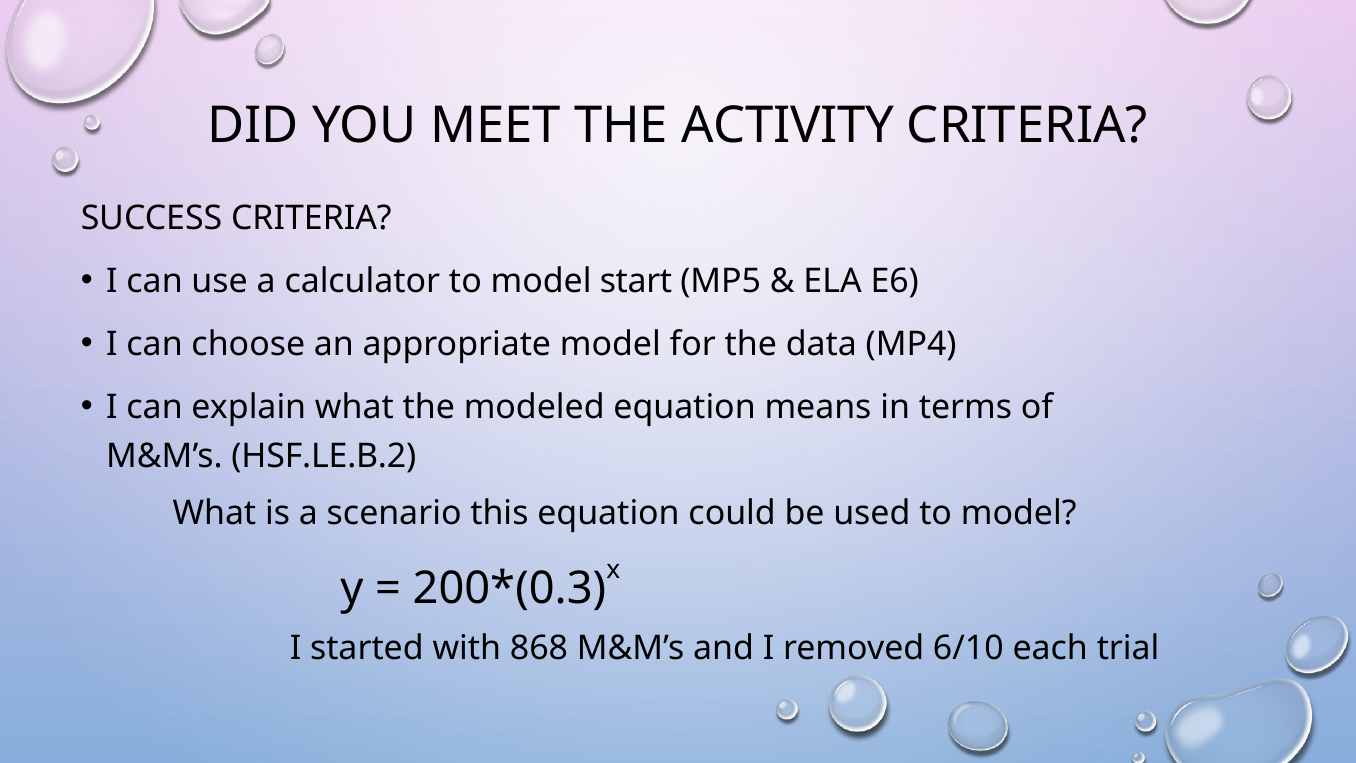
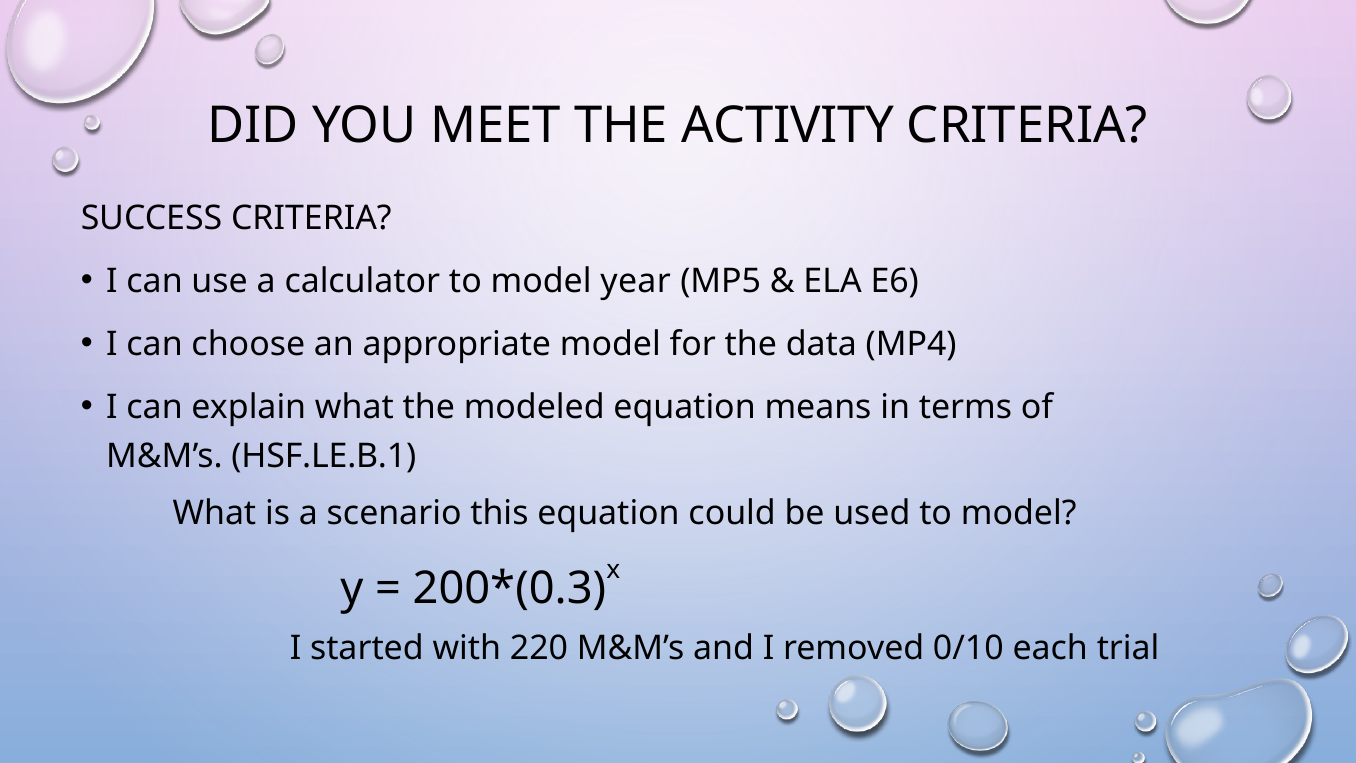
start: start -> year (636, 281)
HSF.LE.B.2: HSF.LE.B.2 -> HSF.LE.B.1 (324, 456)
868: 868 -> 220 (539, 648)
6/10: 6/10 -> 0/10 (968, 648)
